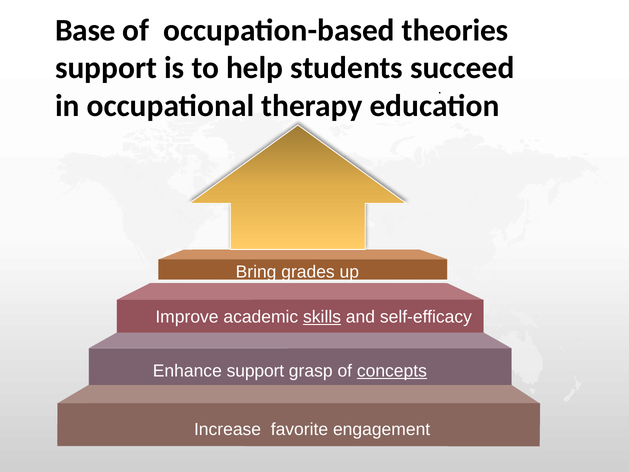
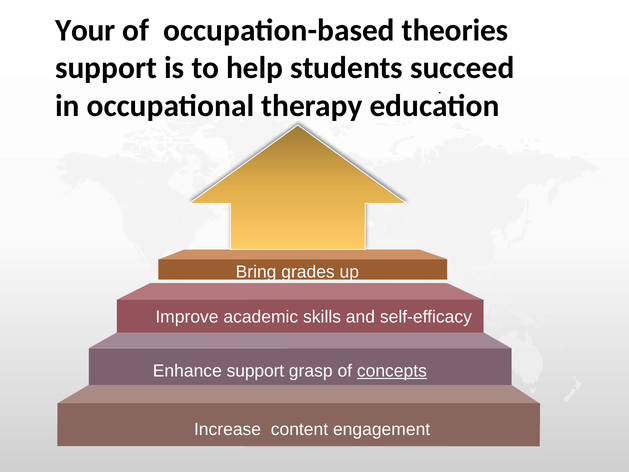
Base: Base -> Your (85, 30)
skills underline: present -> none (322, 317)
favorite: favorite -> content (299, 429)
